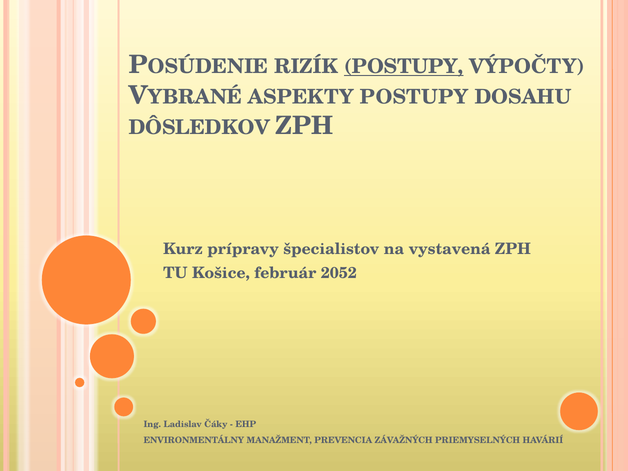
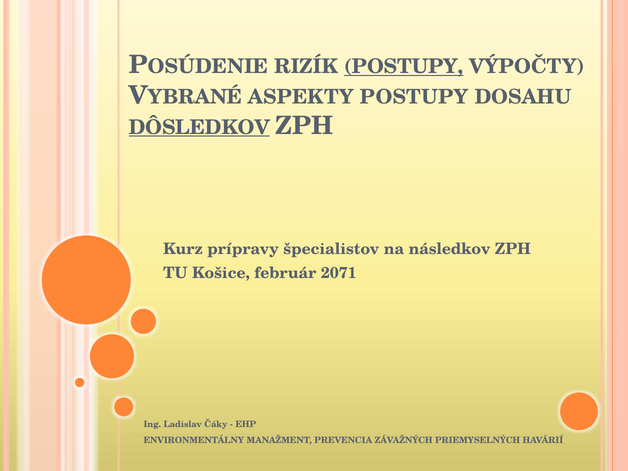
DÔSLEDKOV underline: none -> present (199, 127)
vystavená: vystavená -> následkov (450, 249)
2052: 2052 -> 2071 (339, 273)
